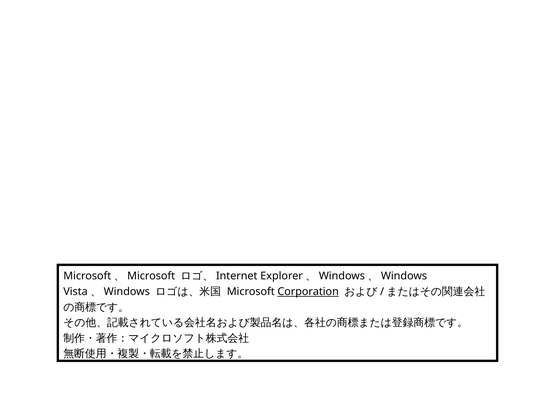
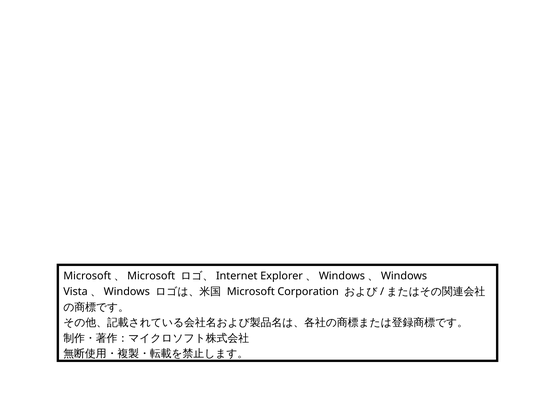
Corporation underline: present -> none (308, 292)
